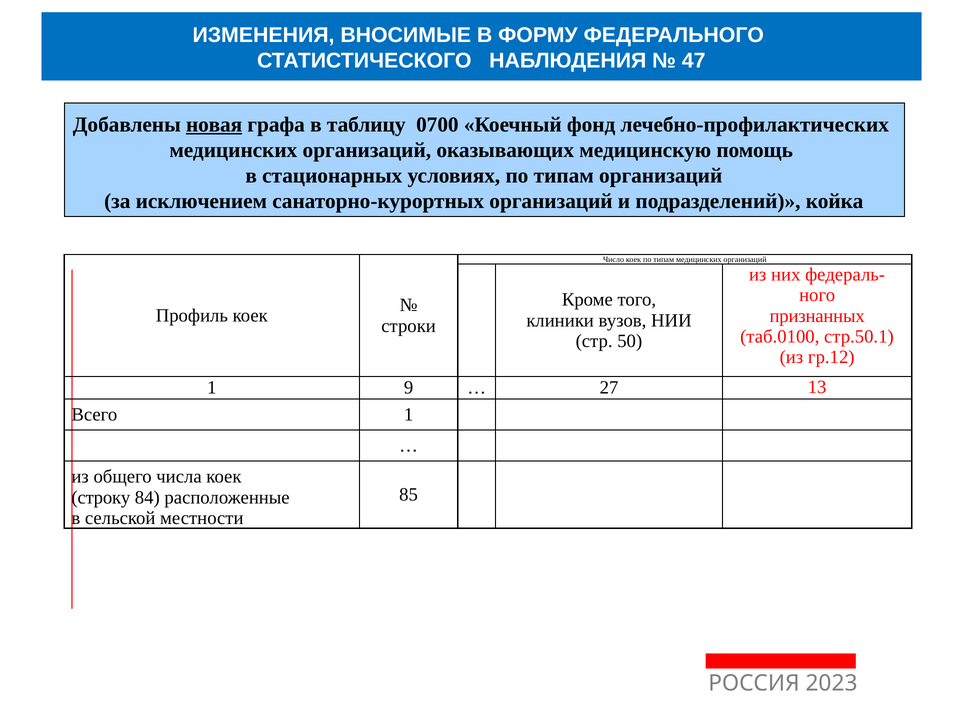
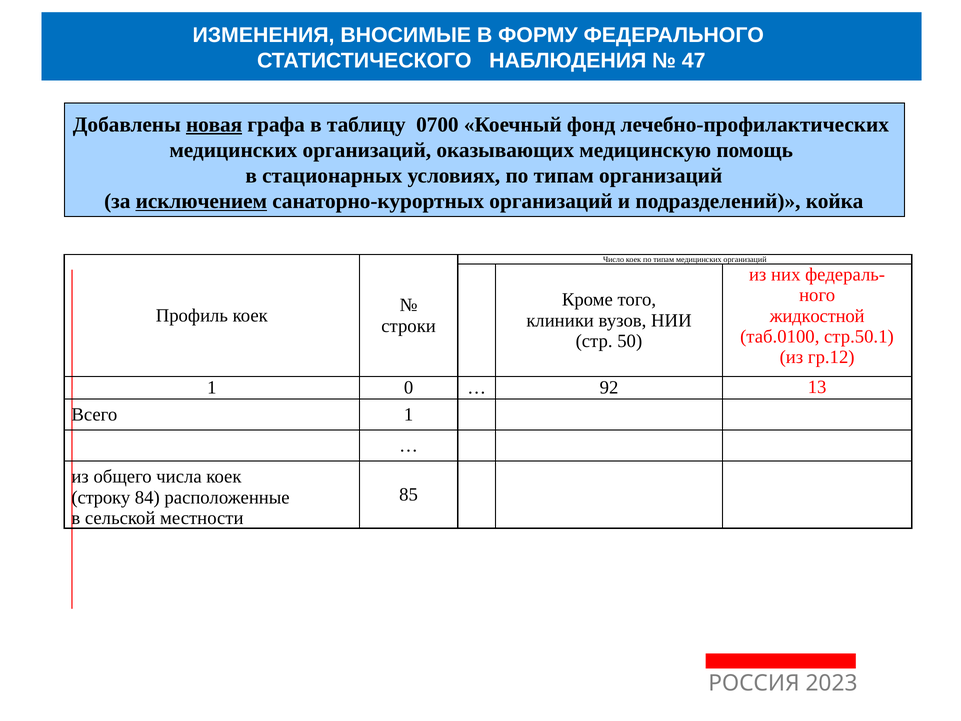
исключением underline: none -> present (201, 201)
признанных: признанных -> жидкостной (817, 316)
9: 9 -> 0 (409, 388)
27: 27 -> 92 (609, 388)
